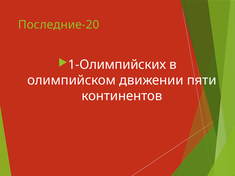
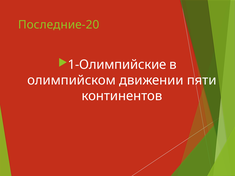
1-Олимпийских: 1-Олимпийских -> 1-Олимпийские (117, 65)
